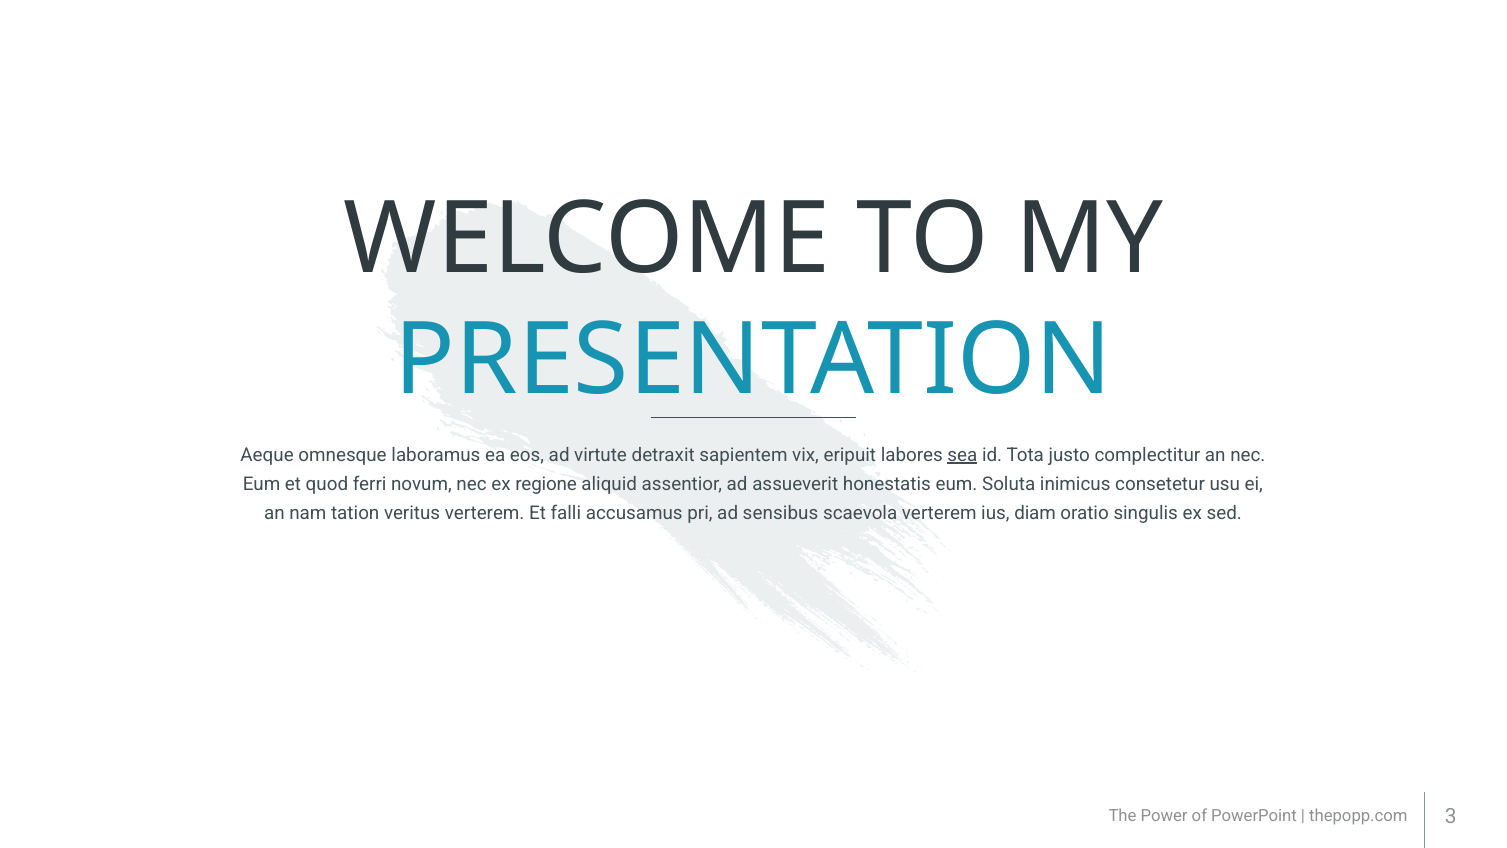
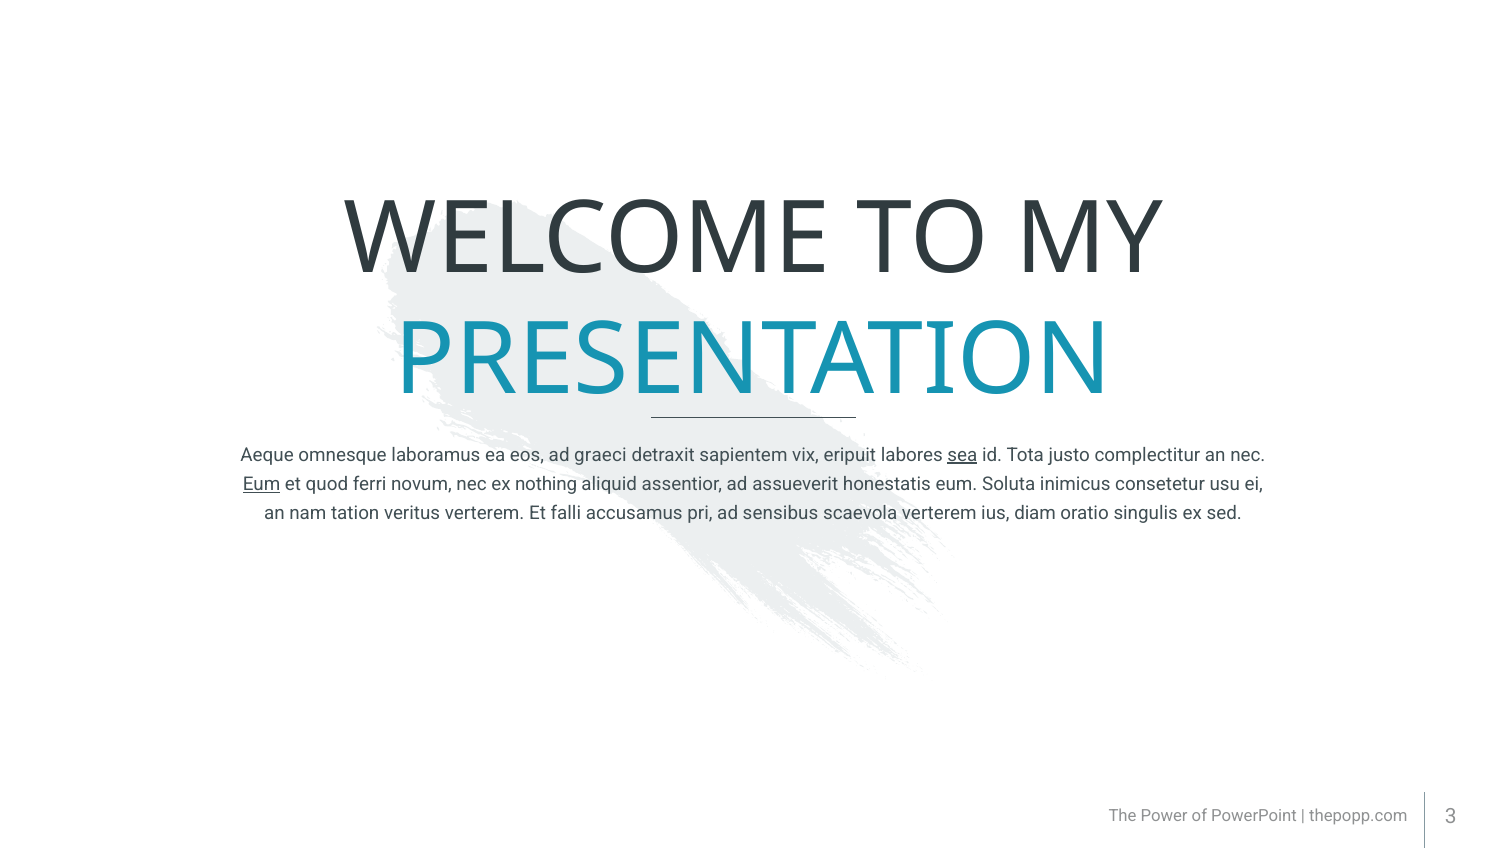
virtute: virtute -> graeci (601, 455)
Eum underline: none -> present (262, 484)
regione: regione -> nothing (546, 484)
